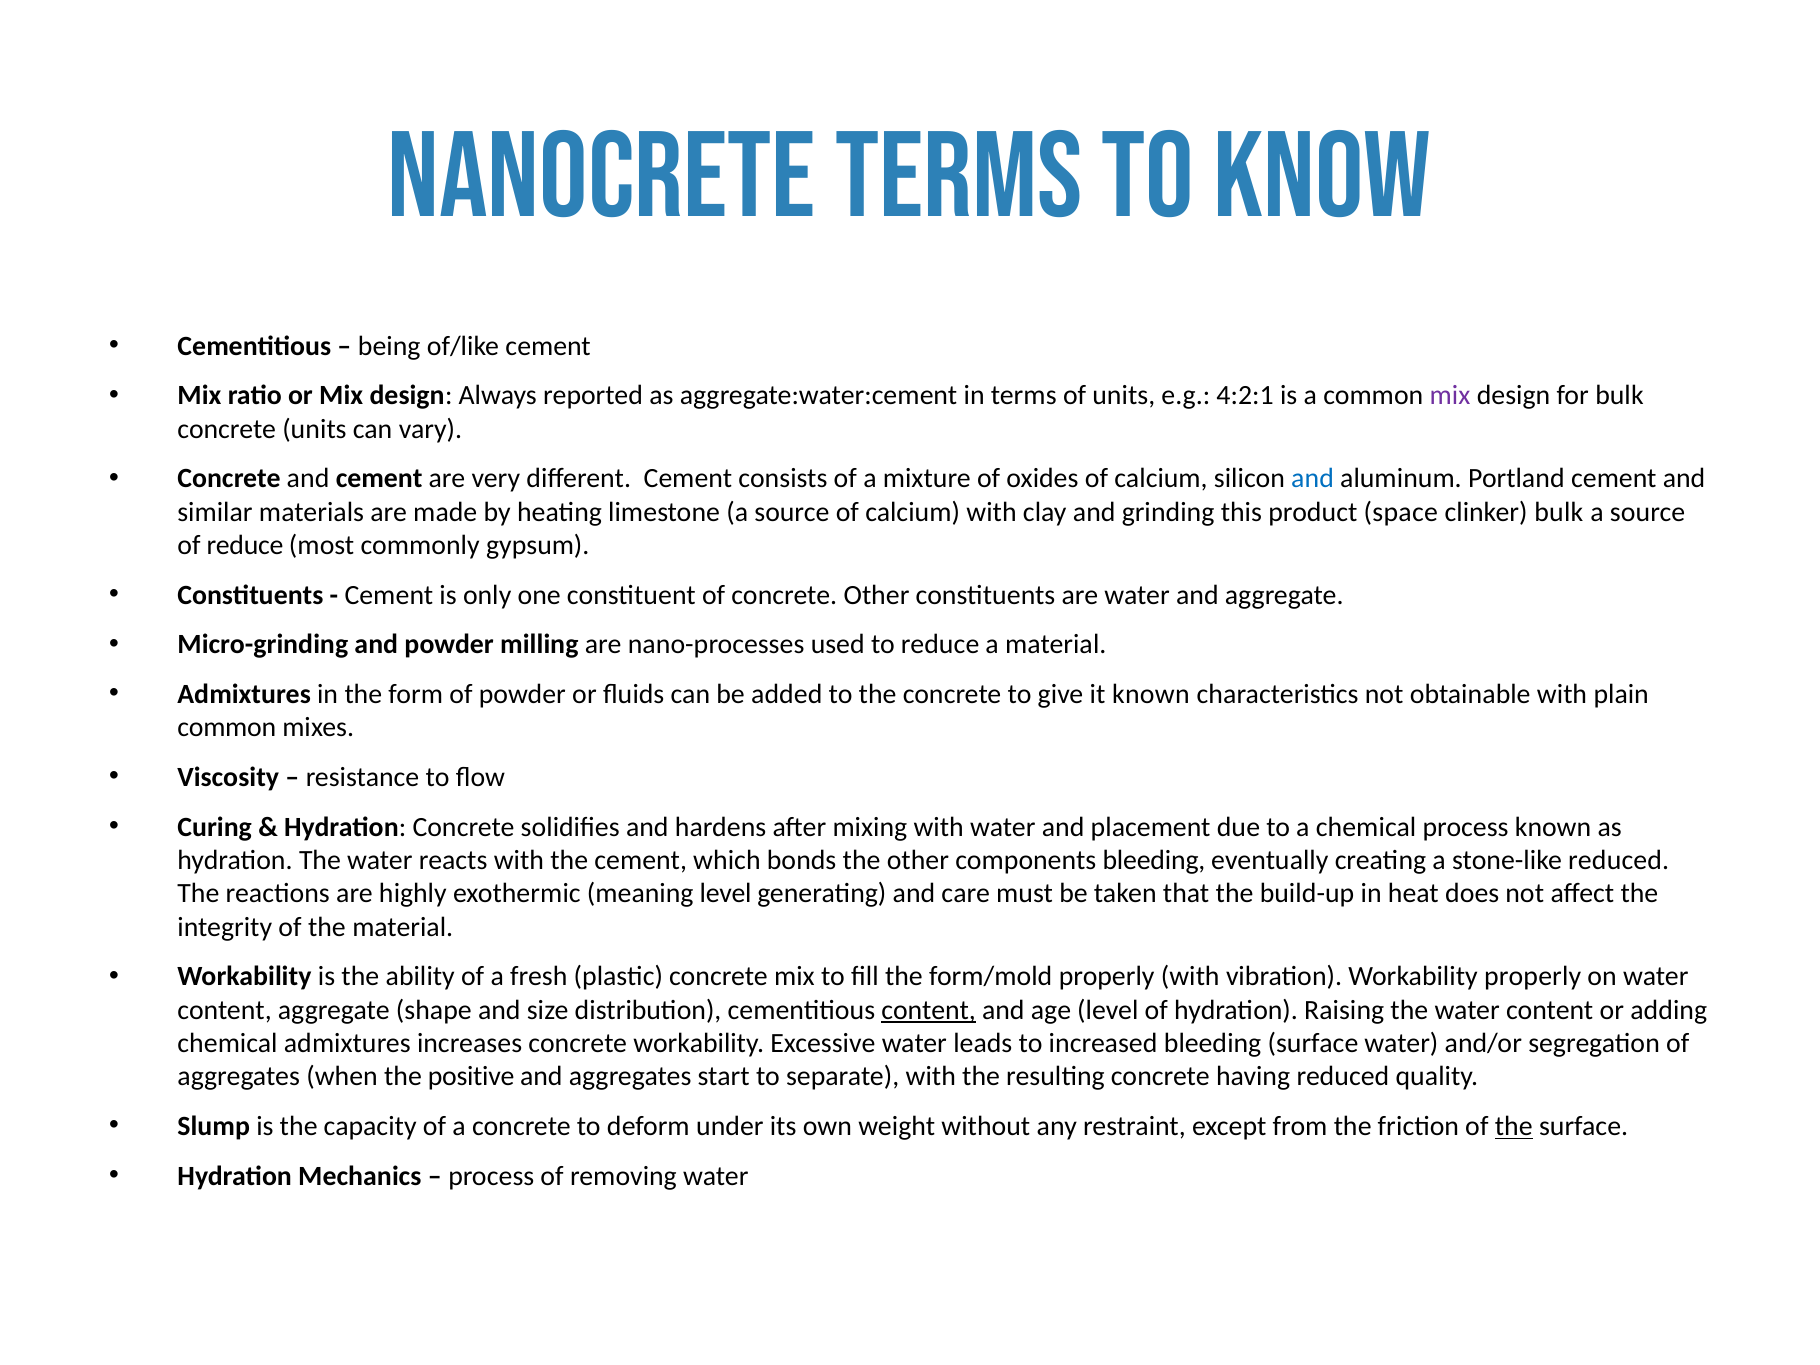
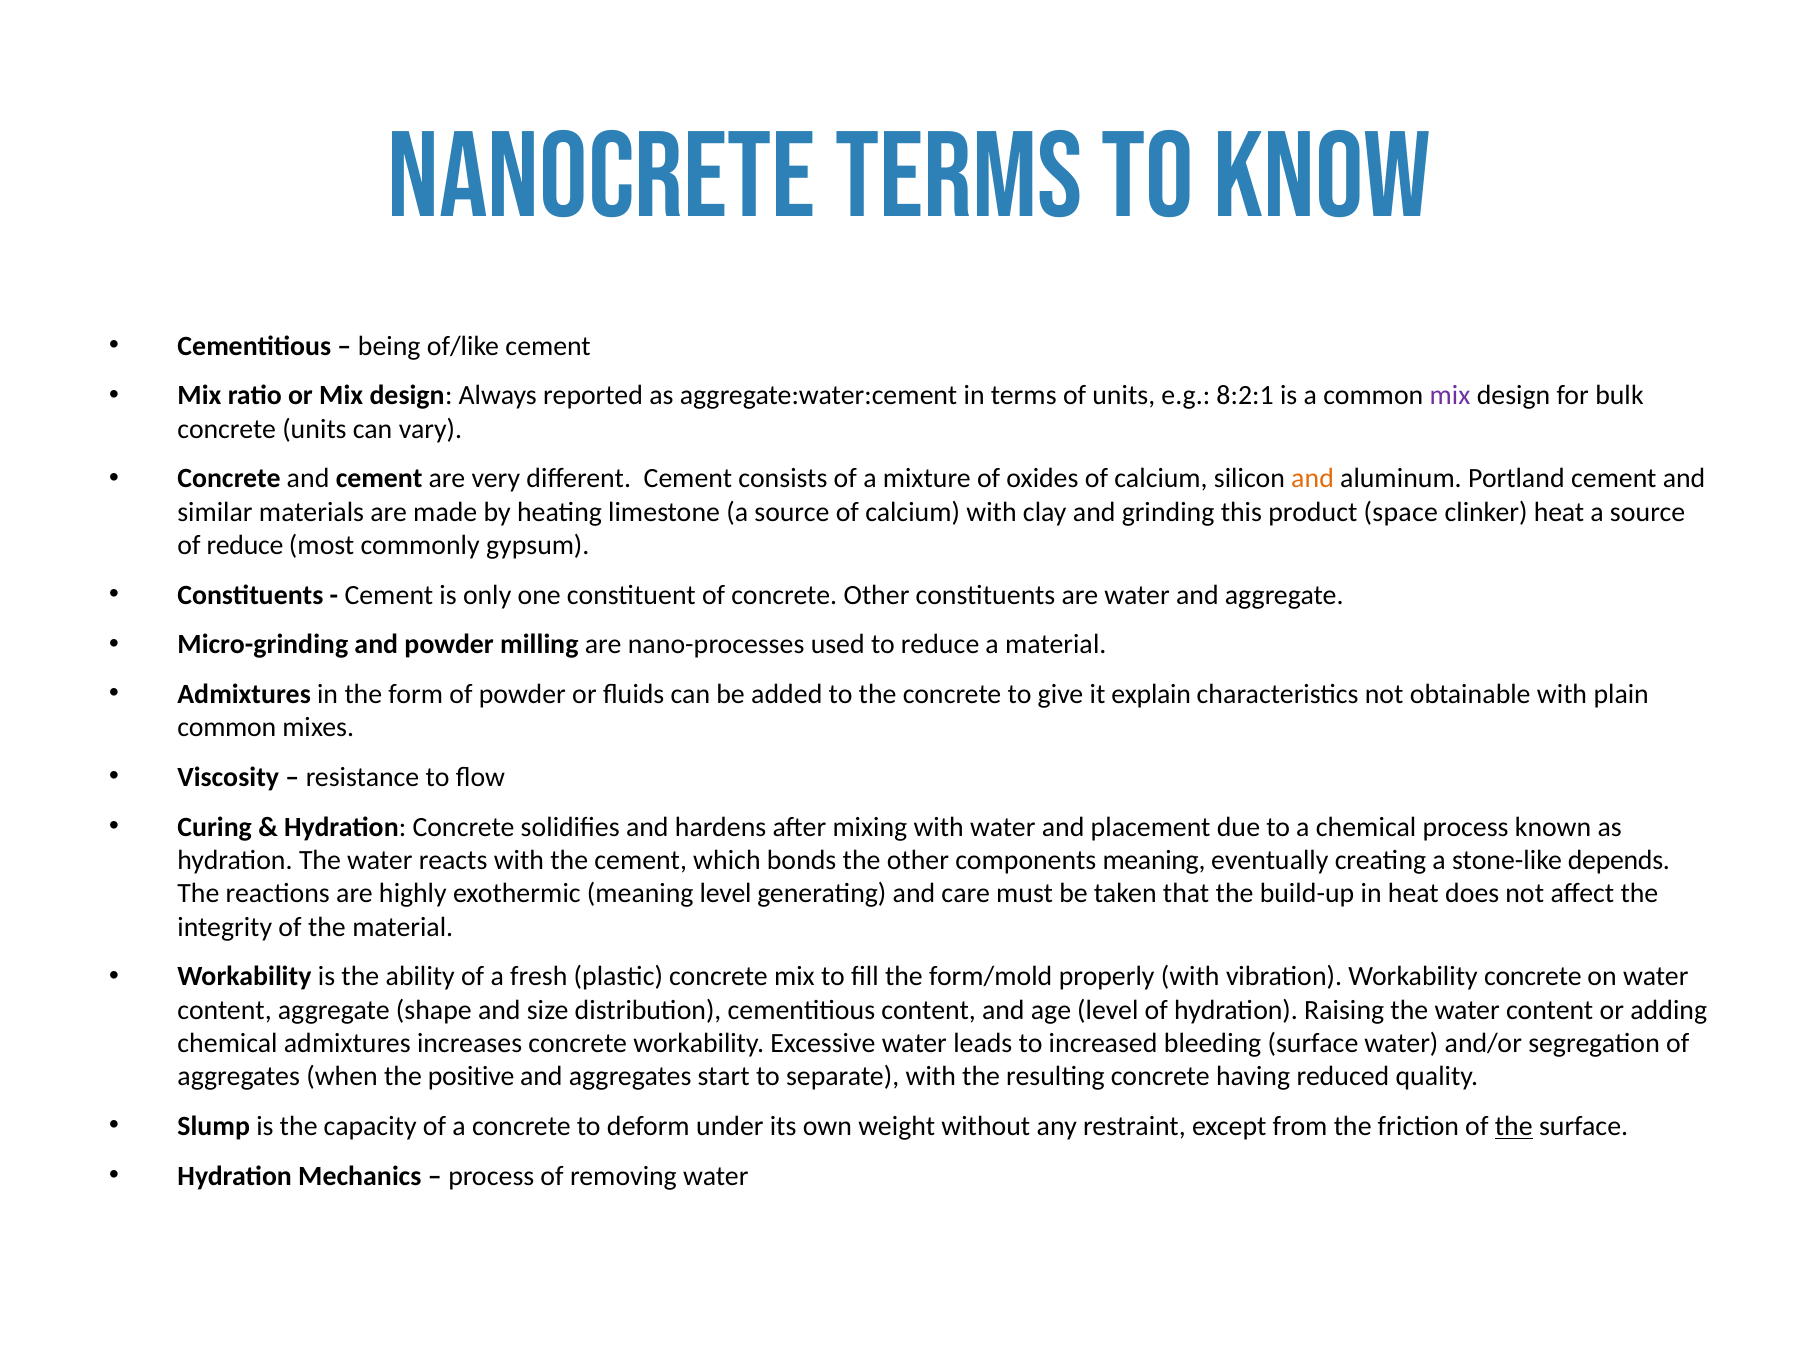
4:2:1: 4:2:1 -> 8:2:1 (1245, 396)
and colour: blue -> orange (1313, 479)
clinker bulk: bulk -> heat (1559, 512)
it known: known -> explain (1151, 694)
components bleeding: bleeding -> meaning (1154, 860)
stone-like reduced: reduced -> depends (1619, 860)
Workability properly: properly -> concrete (1533, 977)
content underline: present -> none (929, 1010)
